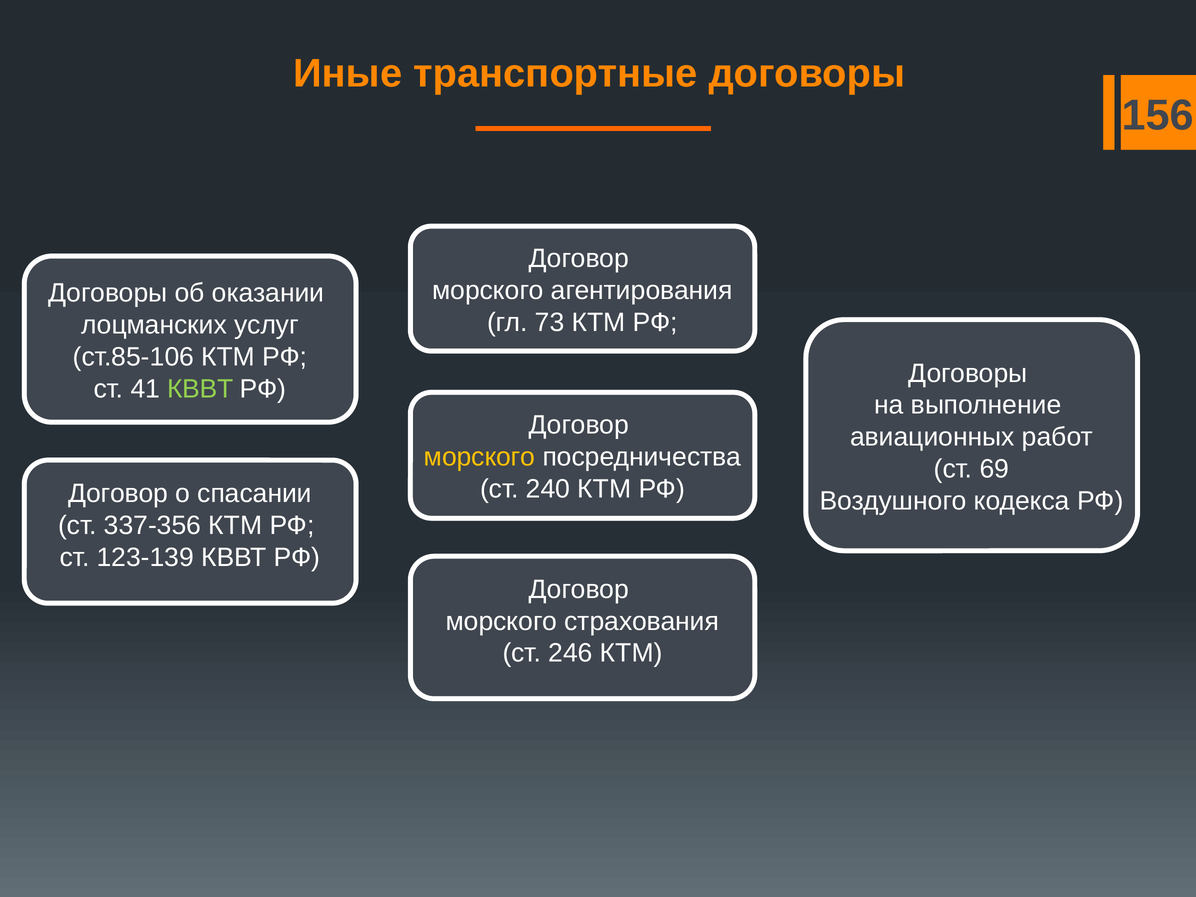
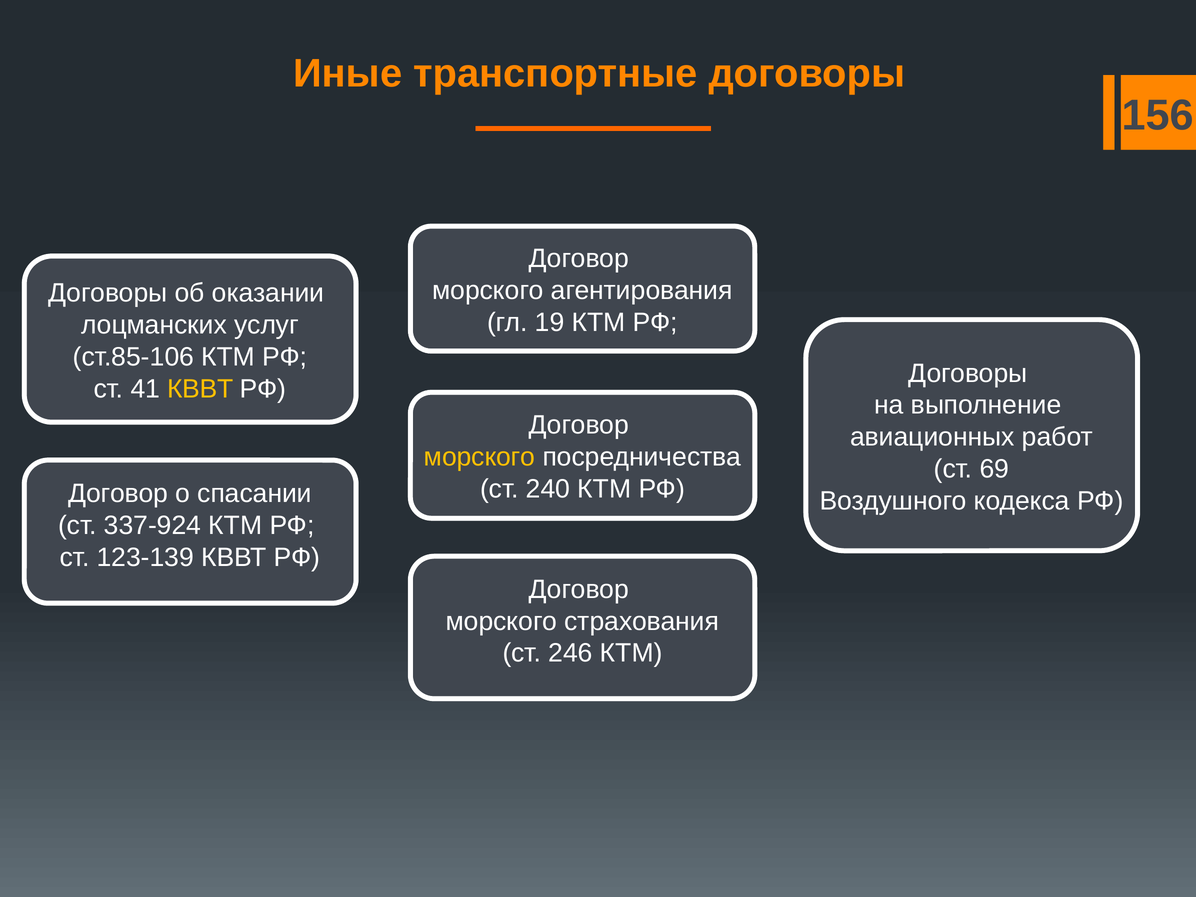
73: 73 -> 19 (550, 322)
КВВТ colour: light green -> yellow (200, 389)
337-356: 337-356 -> 337-924 (153, 526)
